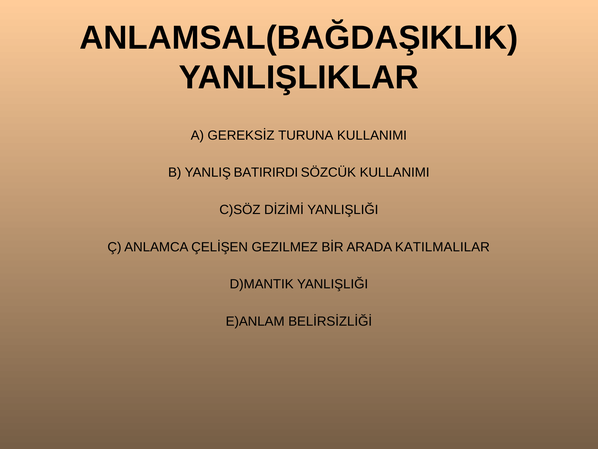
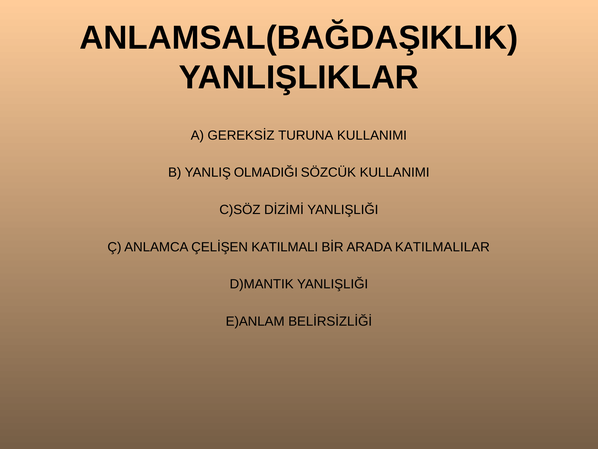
BATIRIRDI: BATIRIRDI -> OLMADIĞI (266, 172)
GEZILMEZ: GEZILMEZ -> KATILMALI (285, 247)
